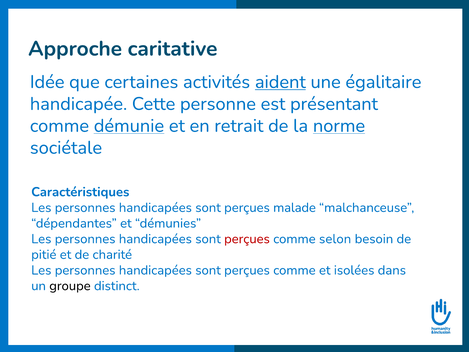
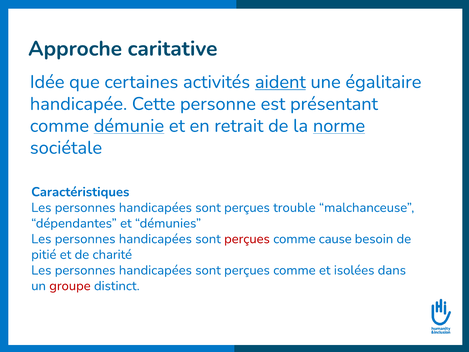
malade: malade -> trouble (294, 207)
selon: selon -> cause (335, 239)
groupe colour: black -> red (70, 286)
